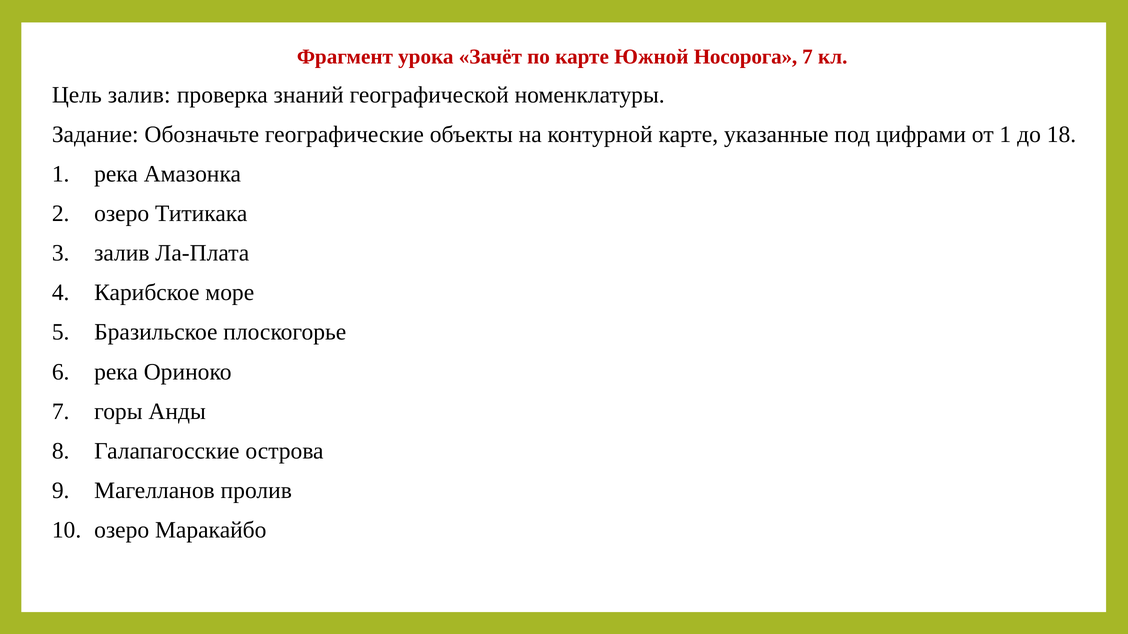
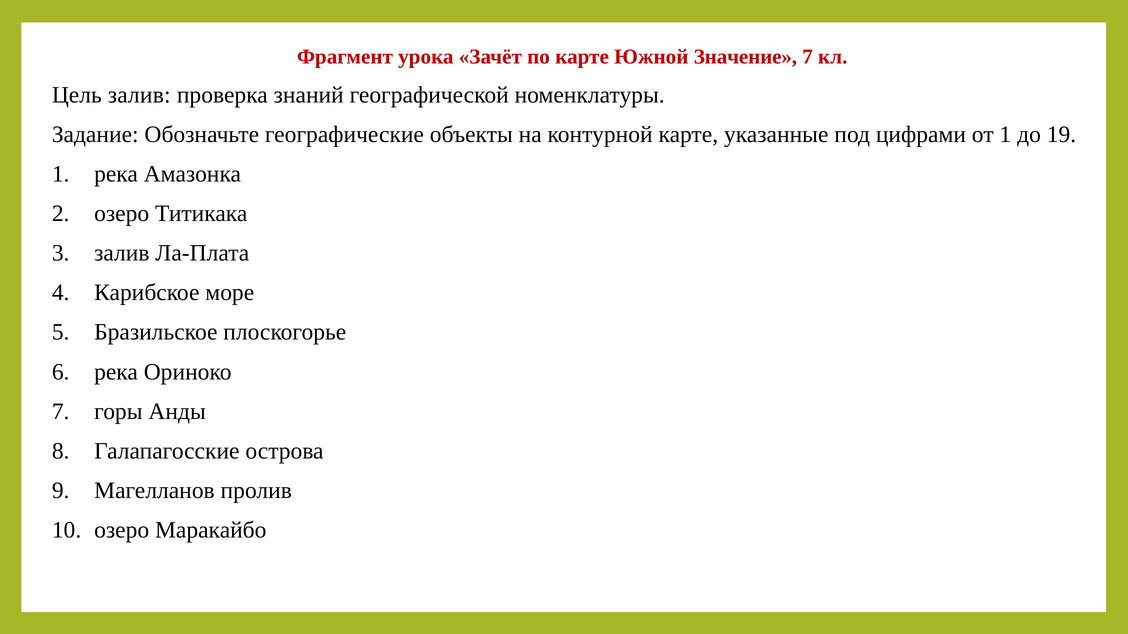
Носорога: Носорога -> Значение (745, 57)
18: 18 -> 19 (1062, 135)
